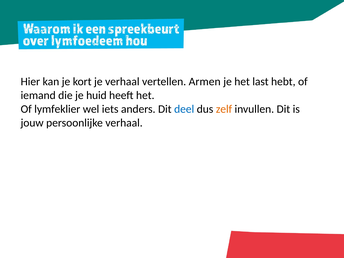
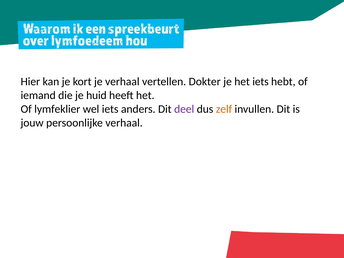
Armen: Armen -> Dokter (205, 81)
het last: last -> iets (261, 81)
deel colour: blue -> purple (184, 109)
